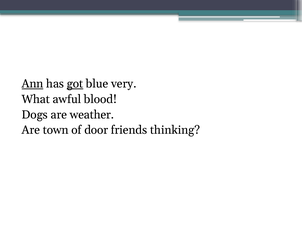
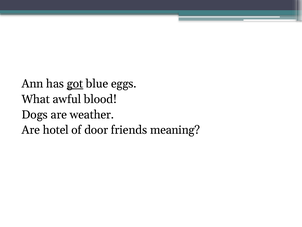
Ann underline: present -> none (33, 84)
very: very -> eggs (124, 84)
town: town -> hotel (56, 130)
thinking: thinking -> meaning (175, 130)
